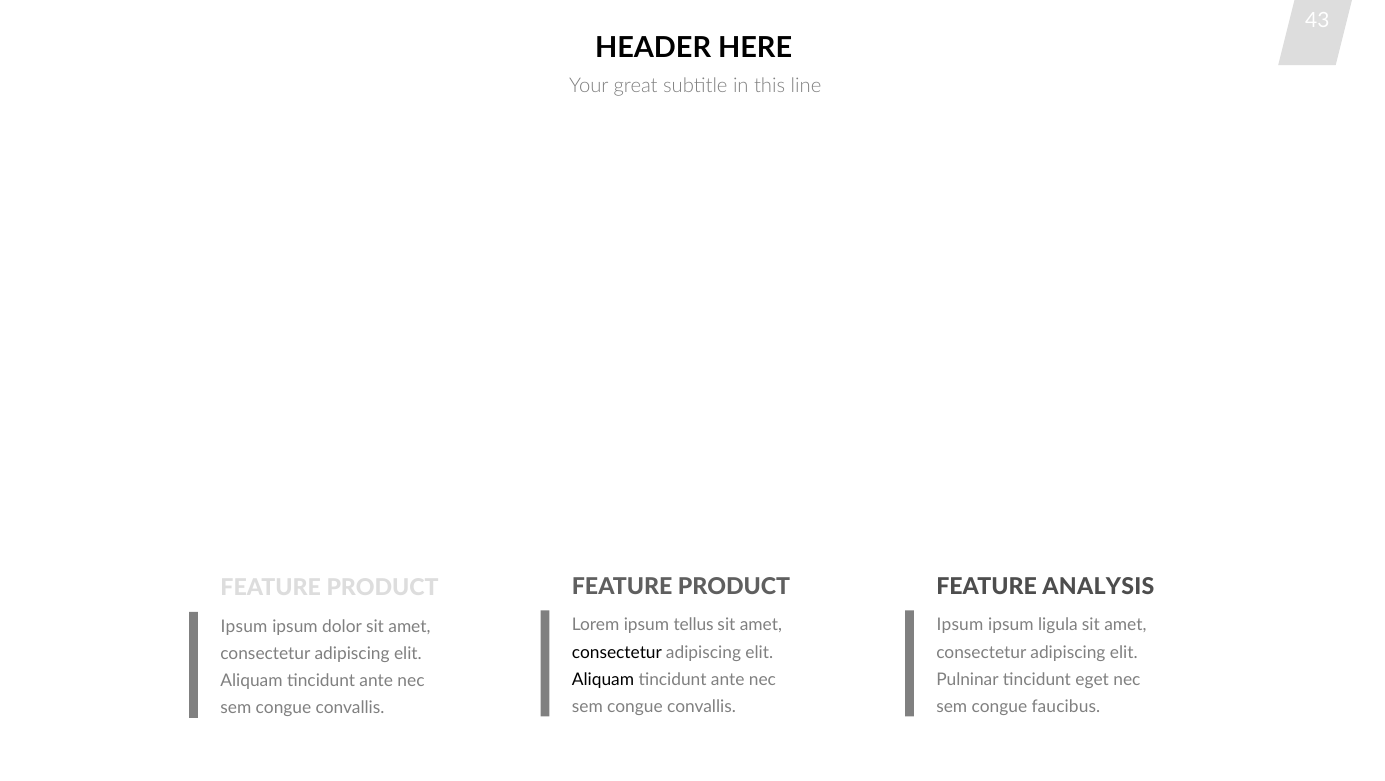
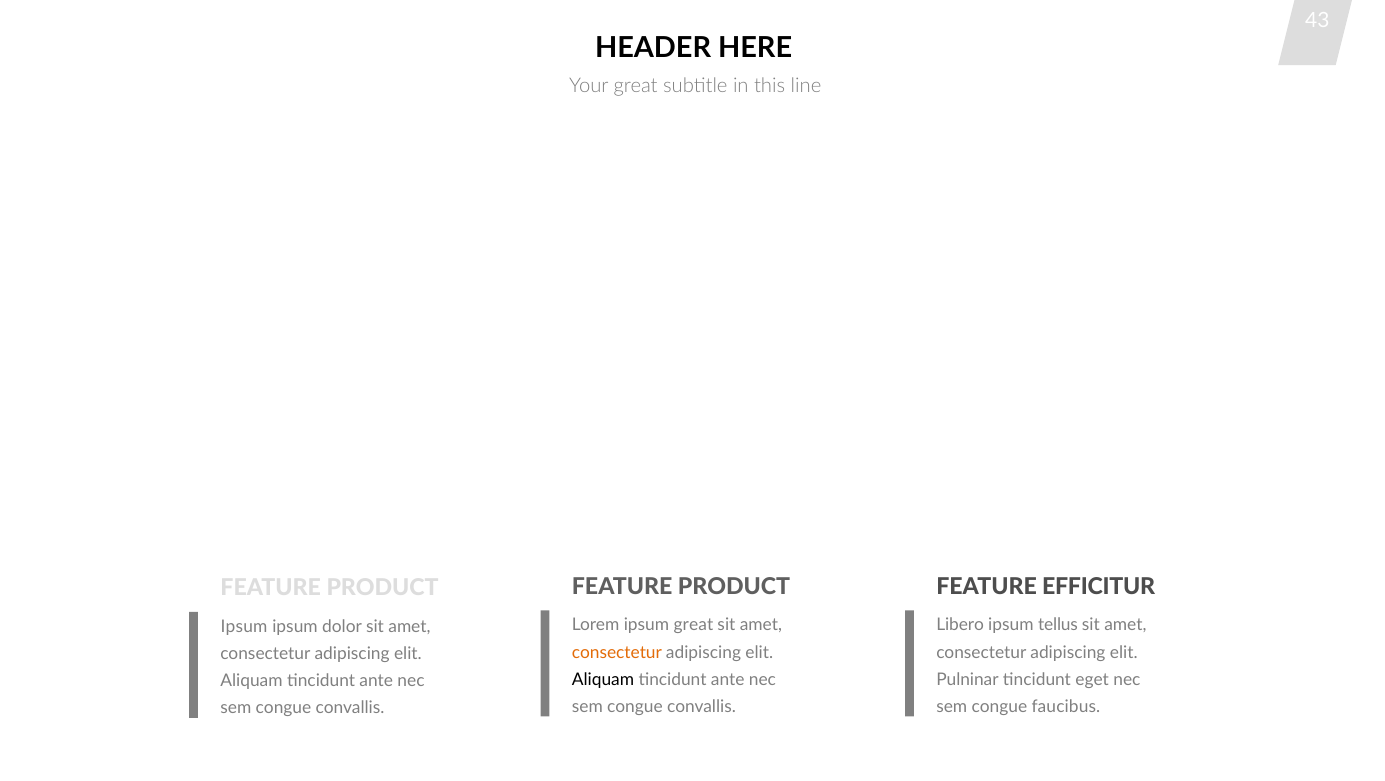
ANALYSIS: ANALYSIS -> EFFICITUR (1099, 586)
ipsum tellus: tellus -> great (693, 625)
Ipsum: Ipsum -> Libero (960, 625)
ligula: ligula -> tellus (1058, 625)
consectetur colour: black -> orange (617, 652)
